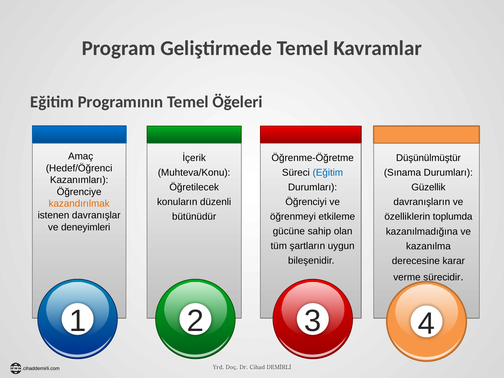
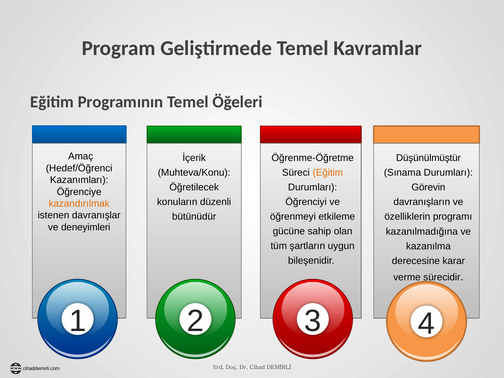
Eğitim colour: blue -> orange (328, 173)
Güzellik: Güzellik -> Görevin (428, 187)
toplumda: toplumda -> programı (453, 217)
